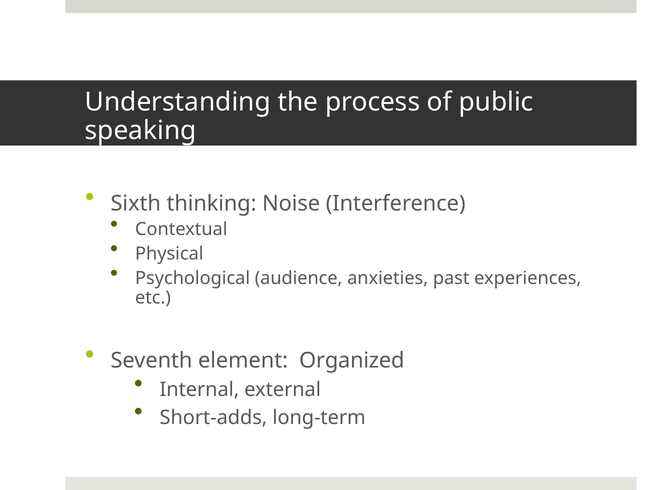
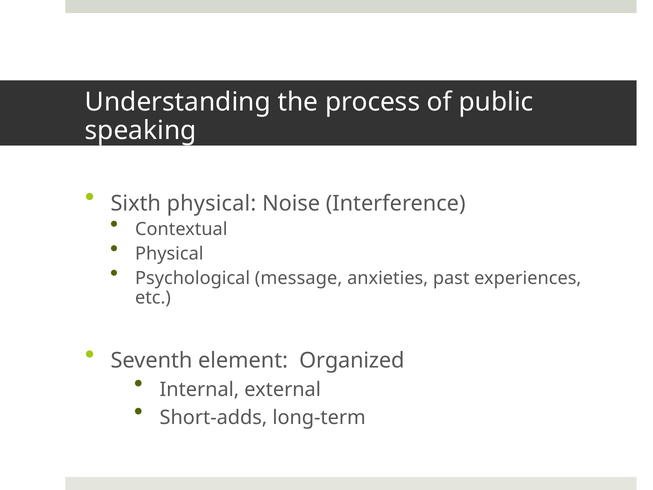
Sixth thinking: thinking -> physical (211, 203)
audience: audience -> message (299, 278)
